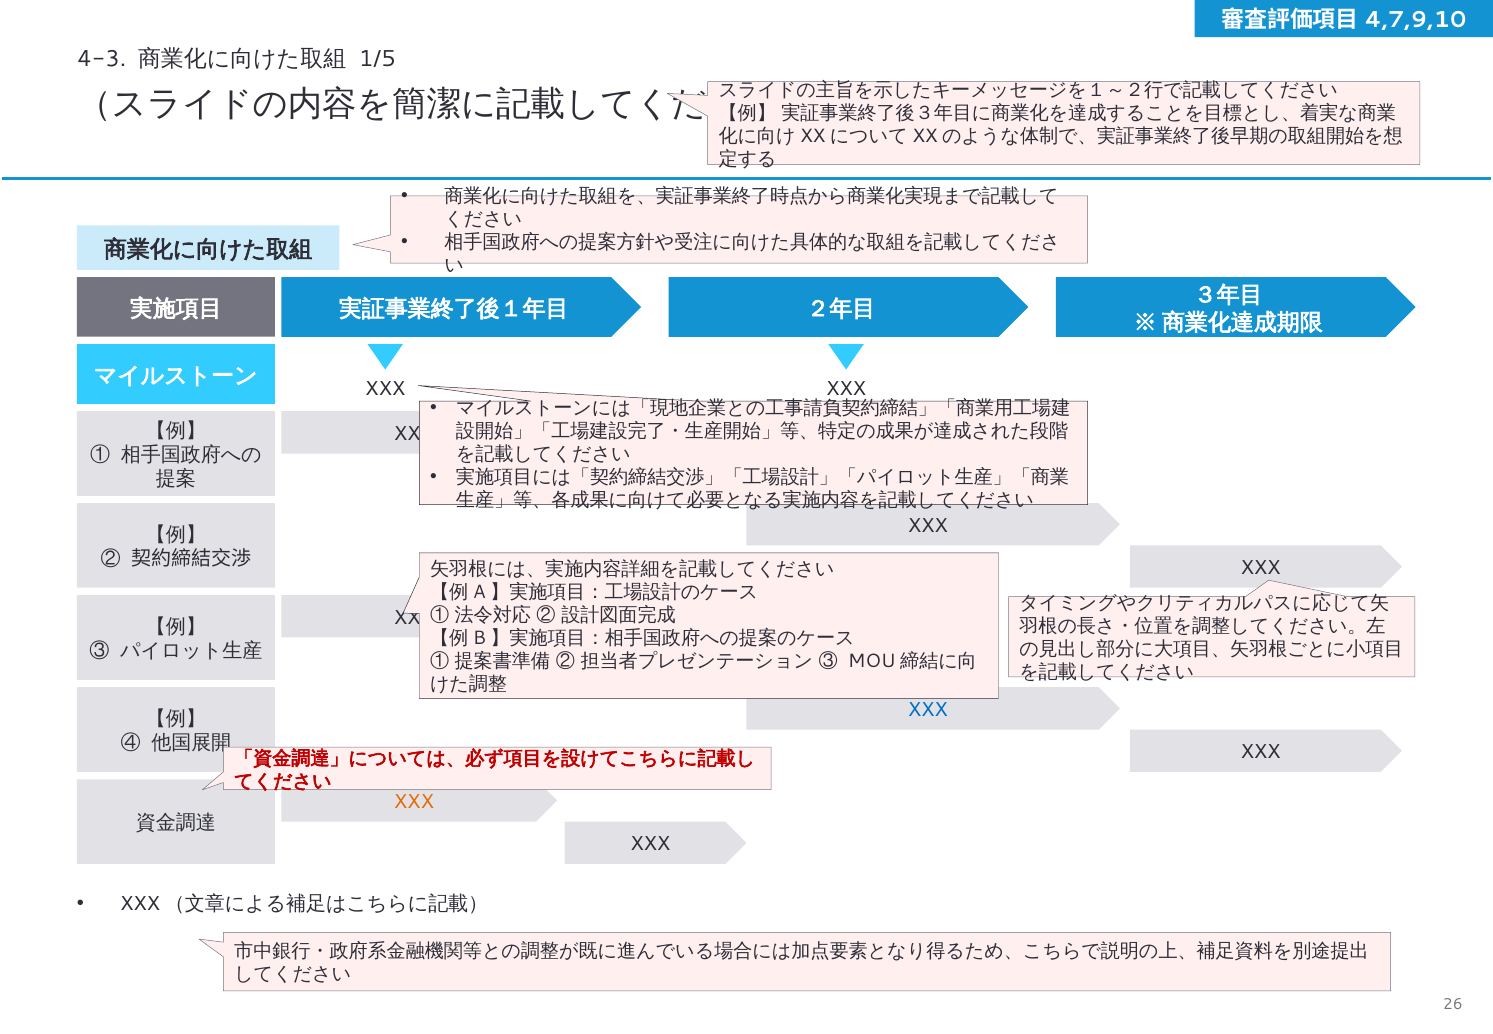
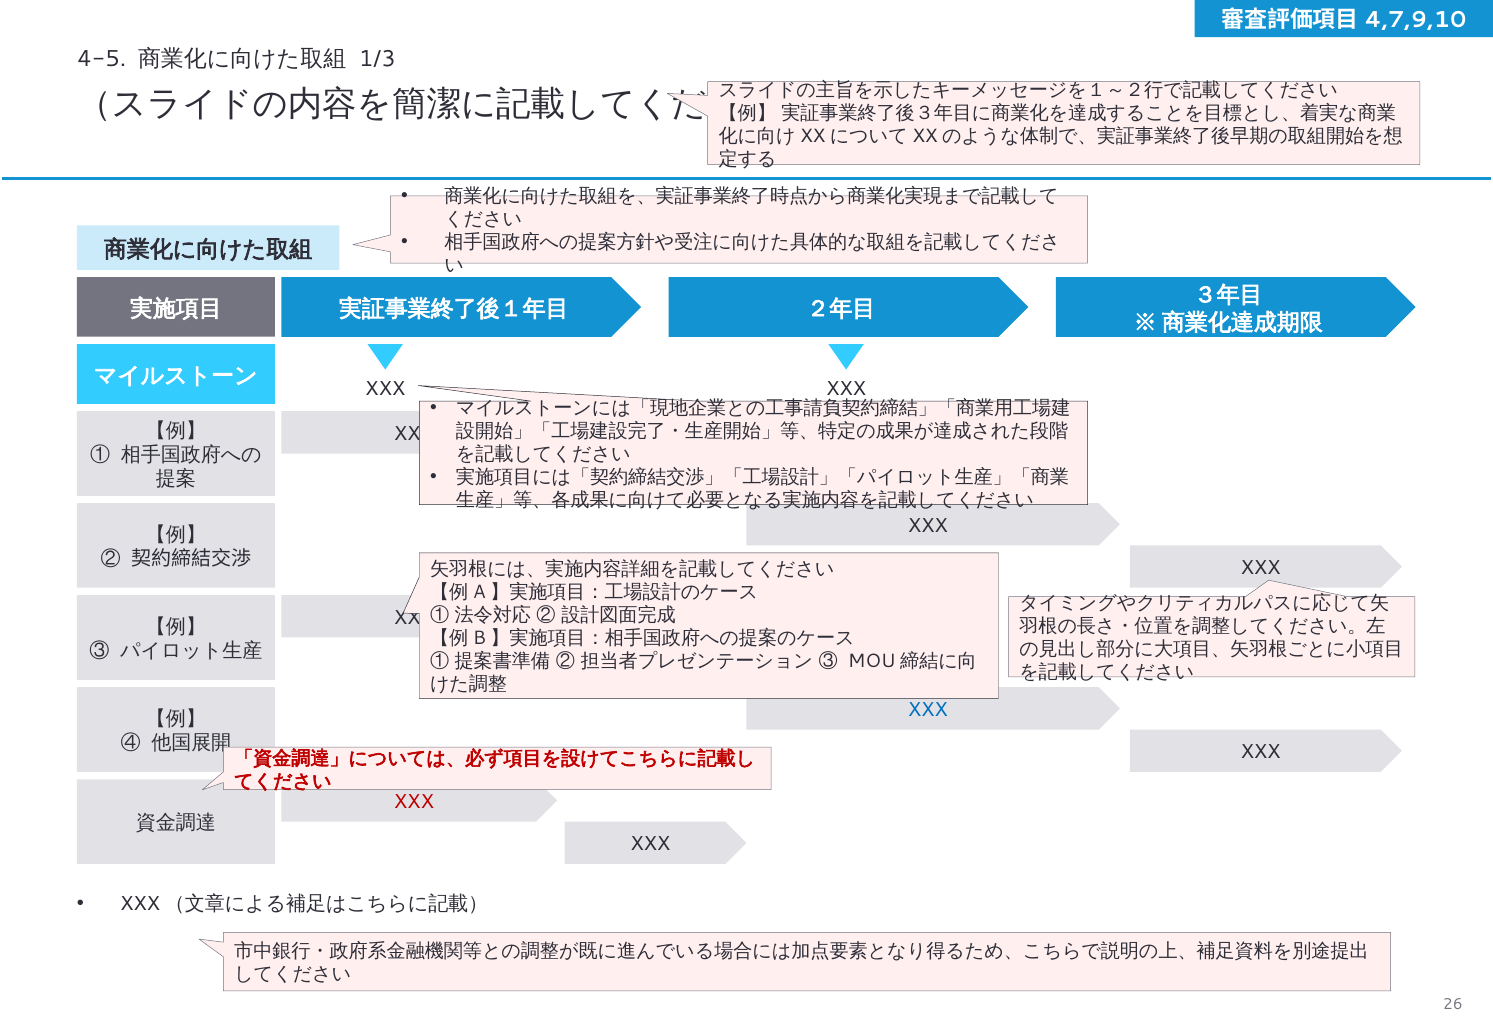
4-3: 4-3 -> 4-5 (102, 59)
1/5: 1/5 -> 1/3 (377, 59)
XXX colour: orange -> red (414, 802)
